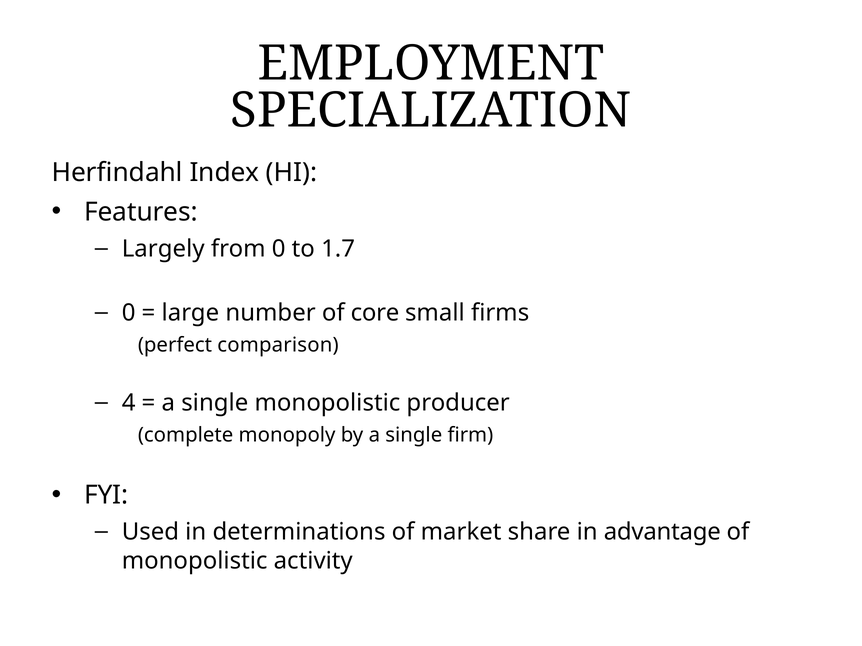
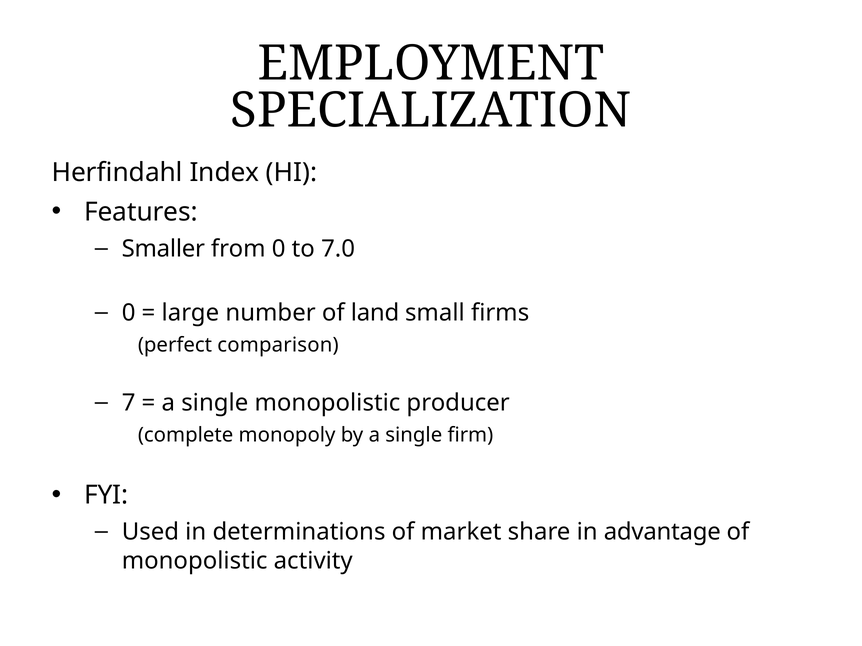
Largely: Largely -> Smaller (163, 249)
1.7: 1.7 -> 7.0 (338, 249)
core: core -> land (375, 313)
4: 4 -> 7 (129, 403)
